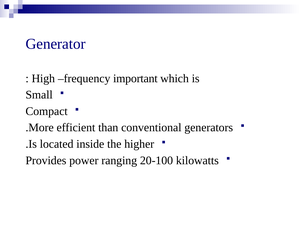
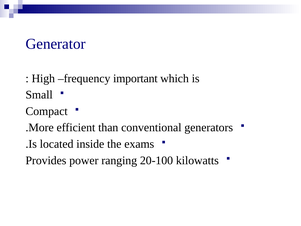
higher: higher -> exams (139, 144)
